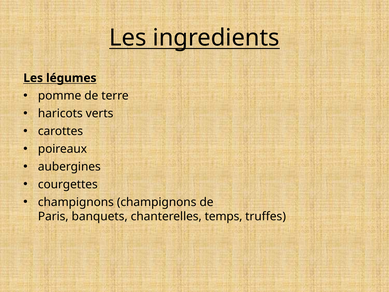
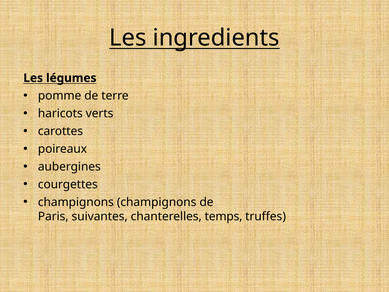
banquets: banquets -> suivantes (100, 216)
